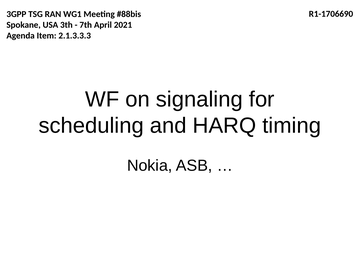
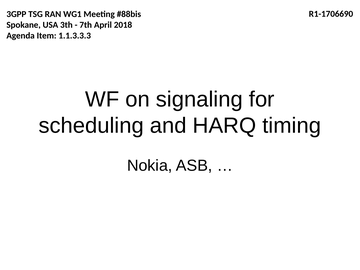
2021: 2021 -> 2018 (123, 25)
2.1.3.3.3: 2.1.3.3.3 -> 1.1.3.3.3 (75, 36)
